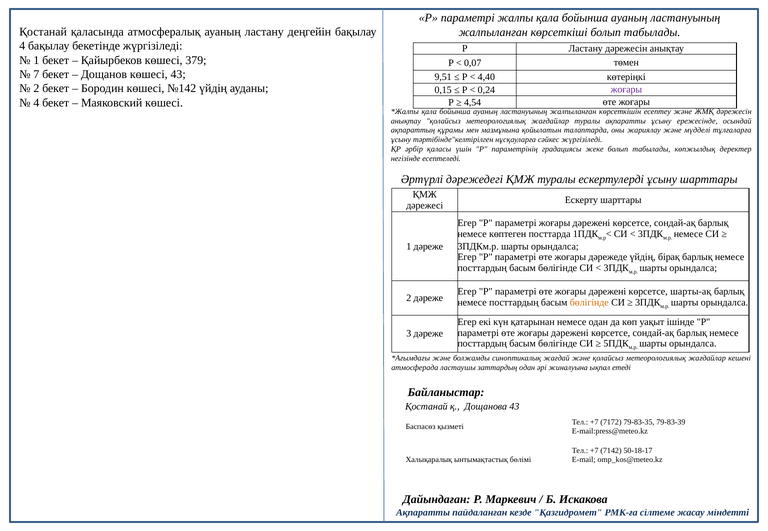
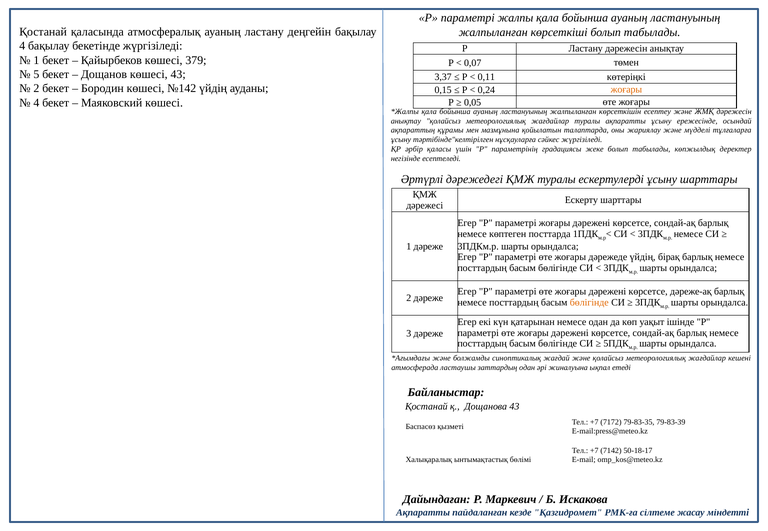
7: 7 -> 5 (36, 74)
9,51: 9,51 -> 3,37 (443, 77)
4,40: 4,40 -> 0,11 (486, 77)
жоғары colour: purple -> orange (626, 90)
4,54: 4,54 -> 0,05 (473, 103)
шарты-ақ: шарты-ақ -> дәреже-ақ (691, 292)
